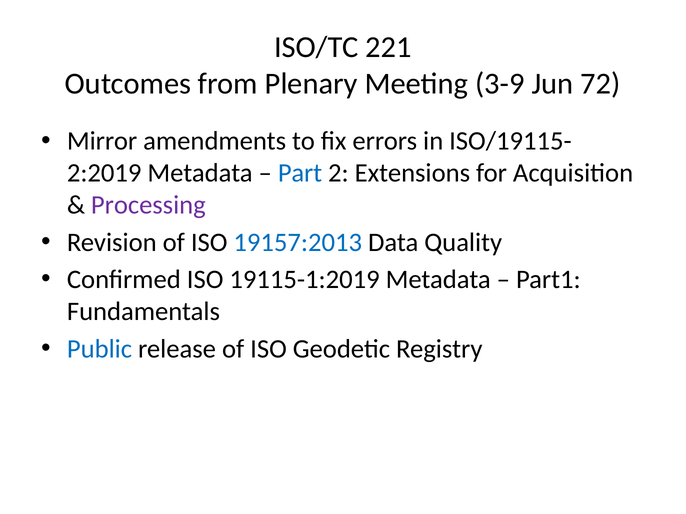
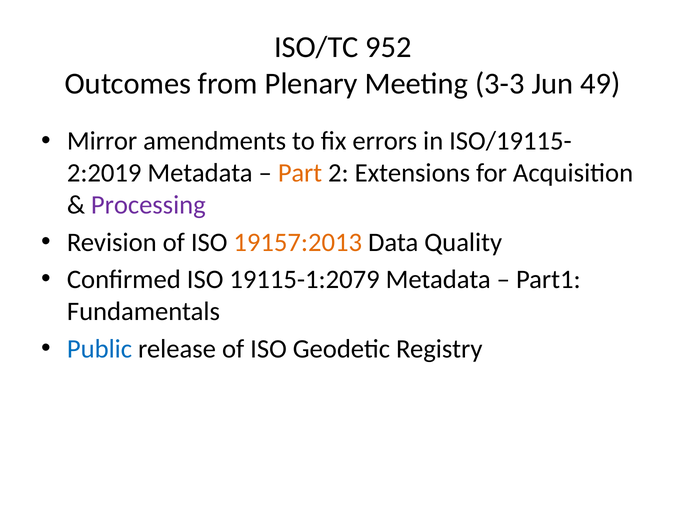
221: 221 -> 952 (388, 47)
3-9: 3-9 -> 3-3 (500, 84)
72: 72 -> 49 (600, 84)
Part colour: blue -> orange (300, 173)
19157:2013 colour: blue -> orange (298, 243)
19115-1:2019: 19115-1:2019 -> 19115-1:2079 (305, 280)
